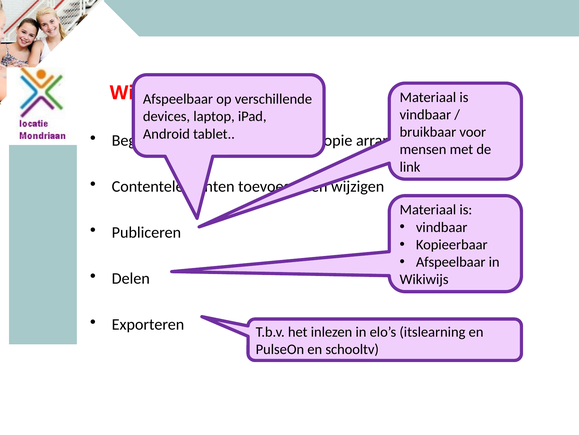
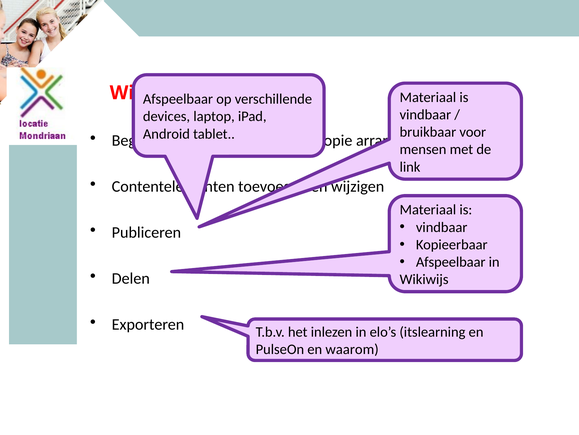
schooltv: schooltv -> waarom (352, 349)
